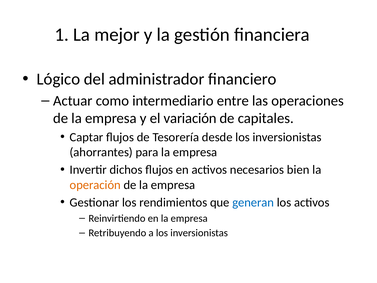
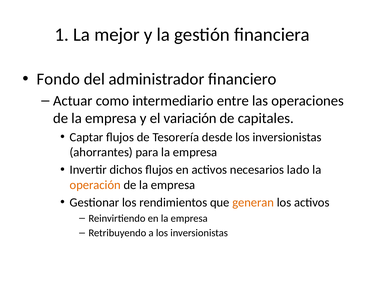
Lógico: Lógico -> Fondo (58, 79)
bien: bien -> lado (298, 170)
generan colour: blue -> orange (253, 202)
